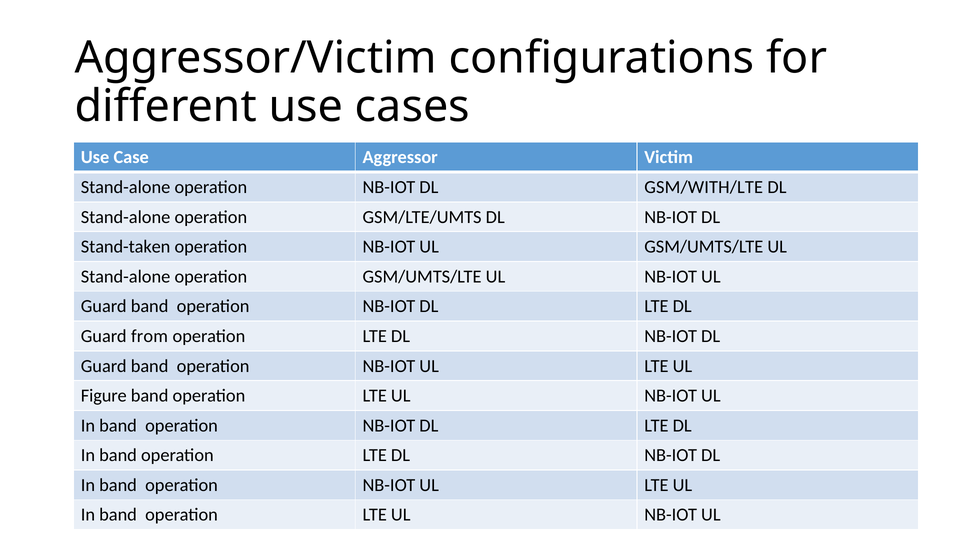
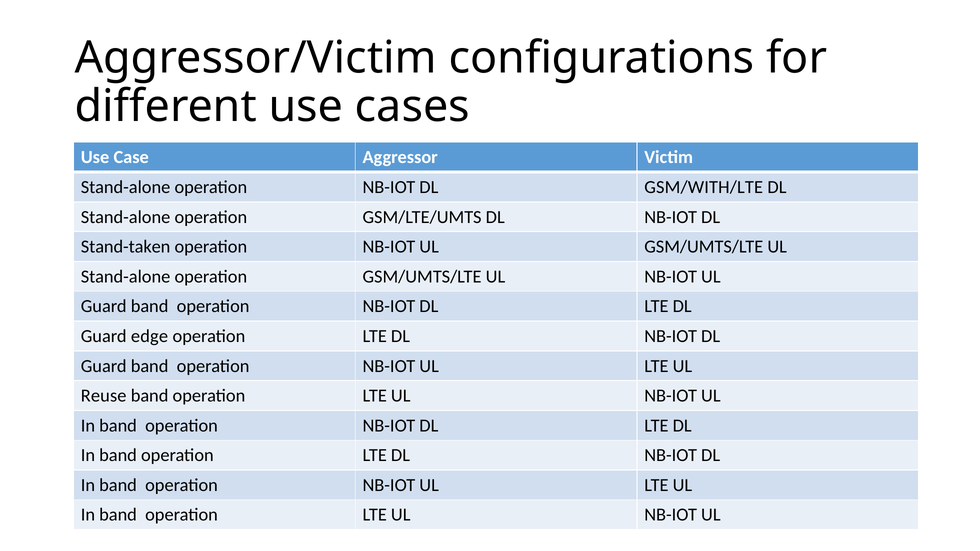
from: from -> edge (150, 336)
Figure: Figure -> Reuse (104, 396)
